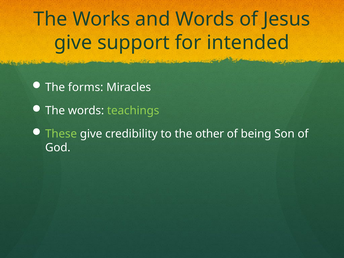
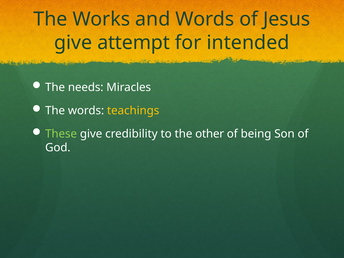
support: support -> attempt (134, 43)
forms: forms -> needs (86, 87)
teachings colour: light green -> yellow (133, 111)
